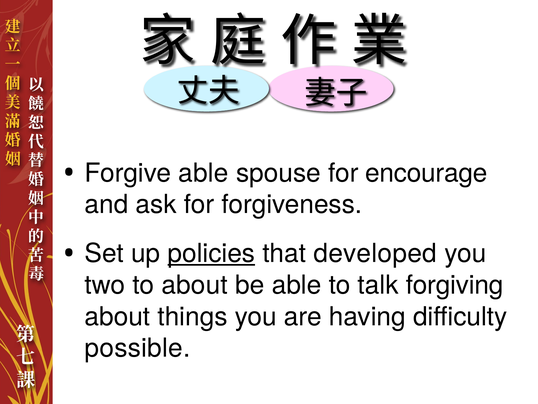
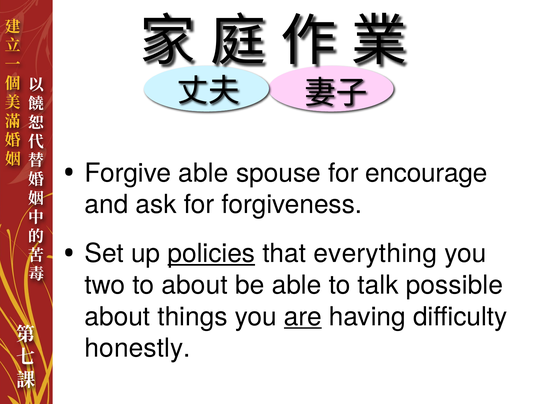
developed: developed -> everything (375, 253)
forgiving: forgiving -> possible (454, 285)
are underline: none -> present (303, 316)
possible: possible -> honestly (138, 348)
